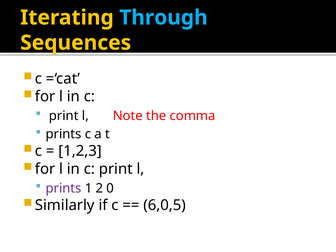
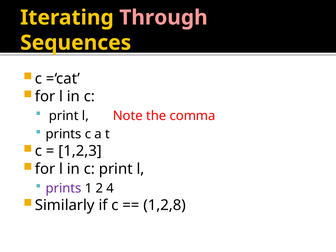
Through colour: light blue -> pink (163, 18)
0: 0 -> 4 (110, 188)
6,0,5: 6,0,5 -> 1,2,8 (165, 205)
